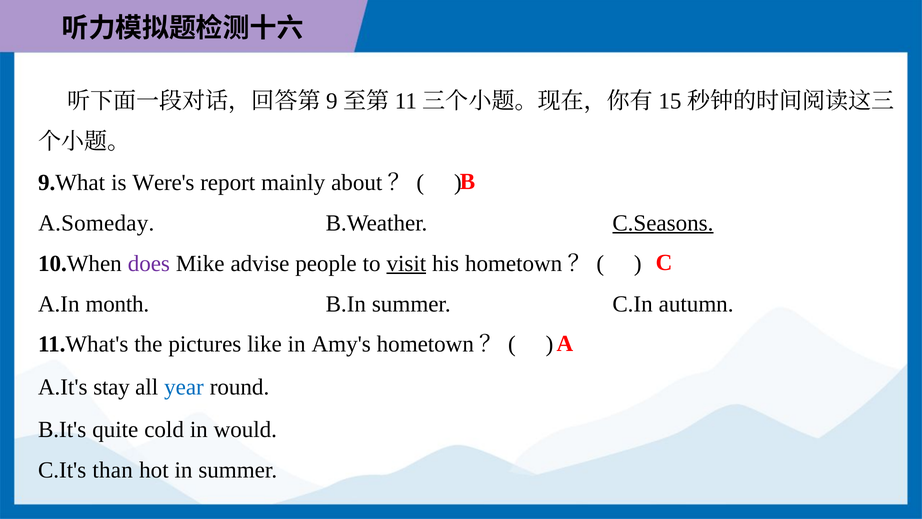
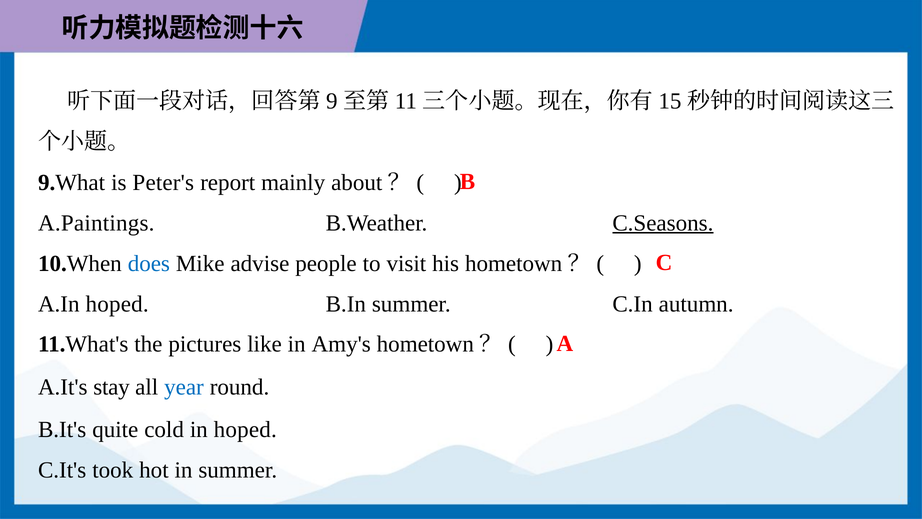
Were's: Were's -> Peter's (163, 182)
A.Someday: A.Someday -> A.Paintings (96, 223)
does colour: purple -> blue (149, 263)
visit underline: present -> none (406, 263)
A.In month: month -> hoped (117, 304)
in would: would -> hoped (245, 429)
than: than -> took (113, 470)
